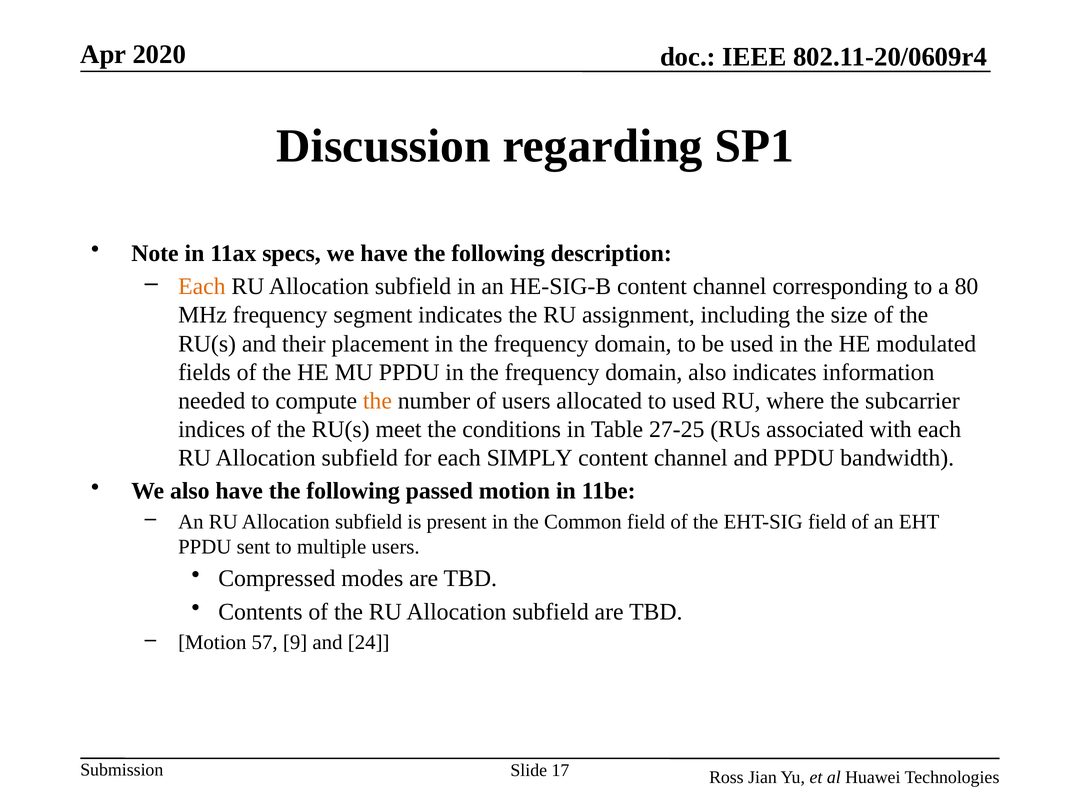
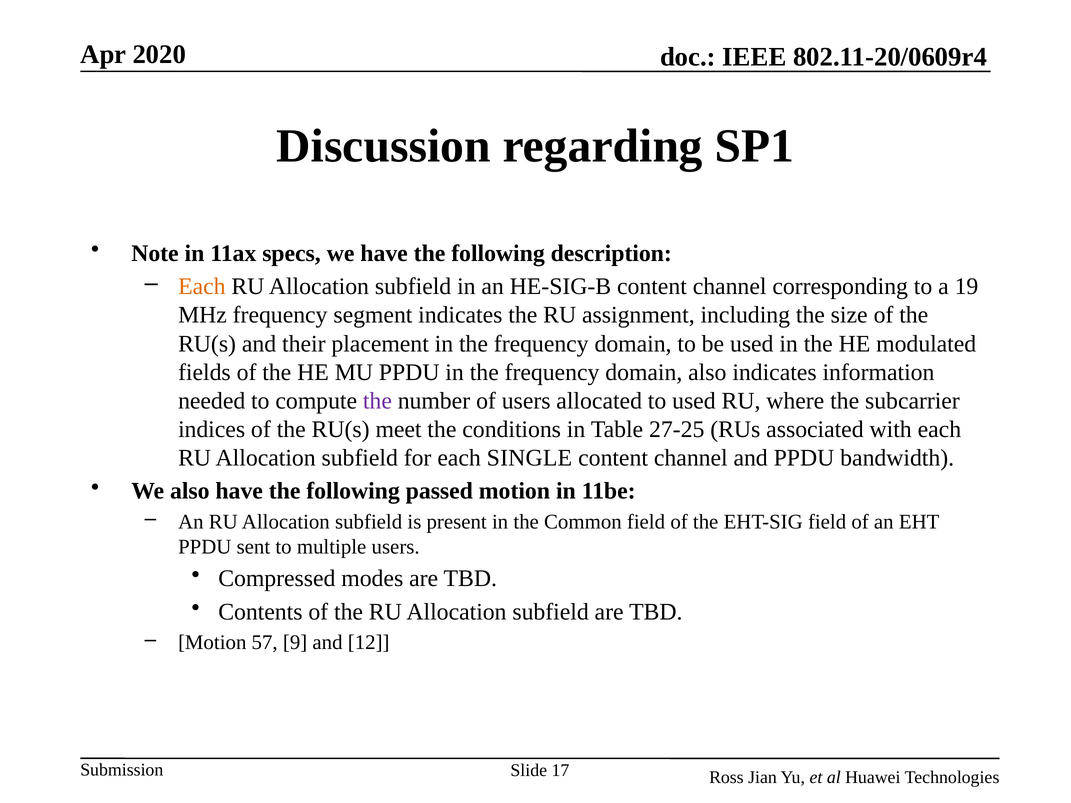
80: 80 -> 19 (967, 287)
the colour: orange -> purple (377, 401)
SIMPLY: SIMPLY -> SINGLE (529, 458)
24: 24 -> 12 (369, 643)
